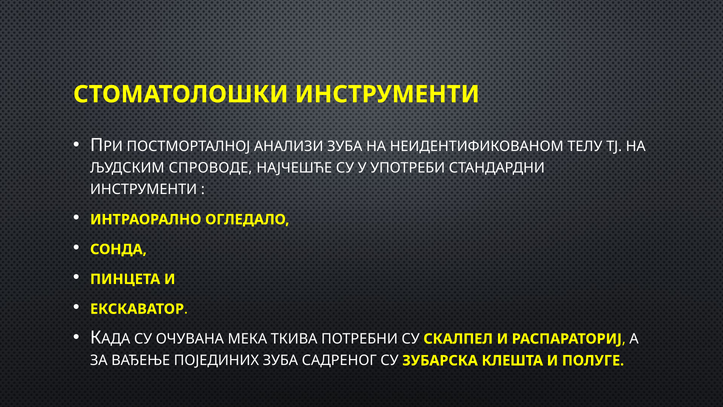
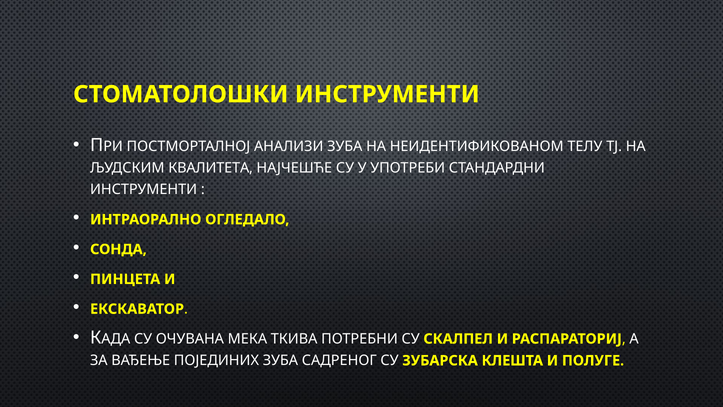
СПРОВОДЕ: СПРОВОДЕ -> КВАЛИТЕТА (211, 168)
